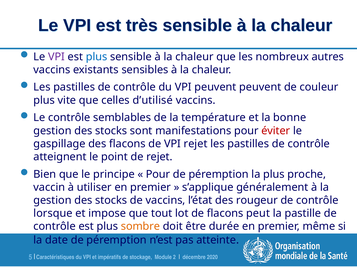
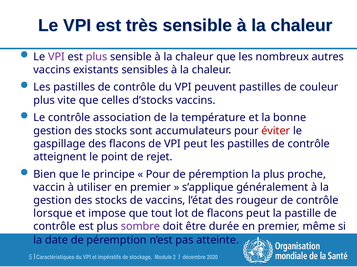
plus colour: blue -> purple (97, 57)
peuvent peuvent: peuvent -> pastilles (260, 87)
d’utilisé: d’utilisé -> d’stocks (153, 100)
semblables: semblables -> association (122, 118)
manifestations: manifestations -> accumulateurs (193, 131)
VPI rejet: rejet -> peut (196, 144)
sombre colour: orange -> purple (140, 227)
